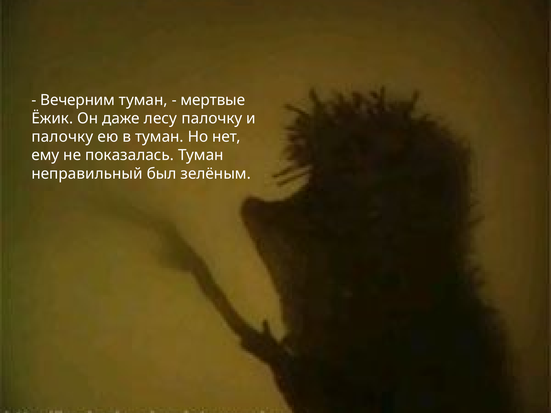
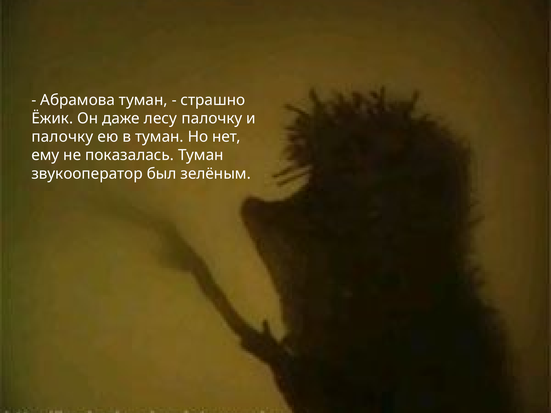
Вечерним: Вечерним -> Абрамова (78, 100)
мертвые: мертвые -> страшно (213, 100)
неправильный: неправильный -> звукооператор (87, 174)
